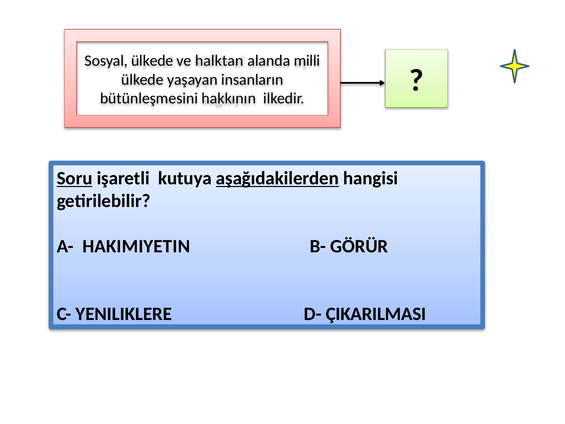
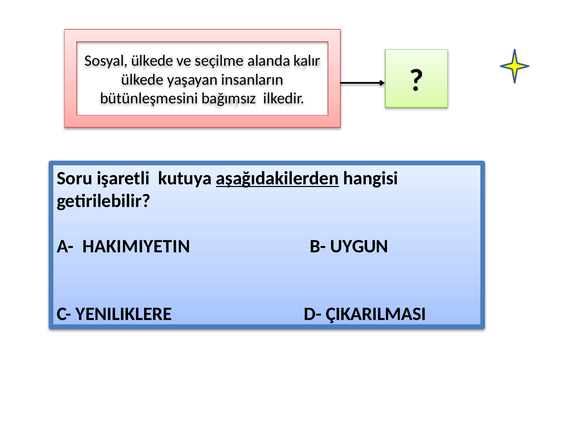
halktan: halktan -> seçilme (219, 61)
milli: milli -> kalır (307, 61)
hakkının: hakkının -> bağımsız (229, 98)
Soru underline: present -> none (75, 178)
GÖRÜR: GÖRÜR -> UYGUN (359, 246)
